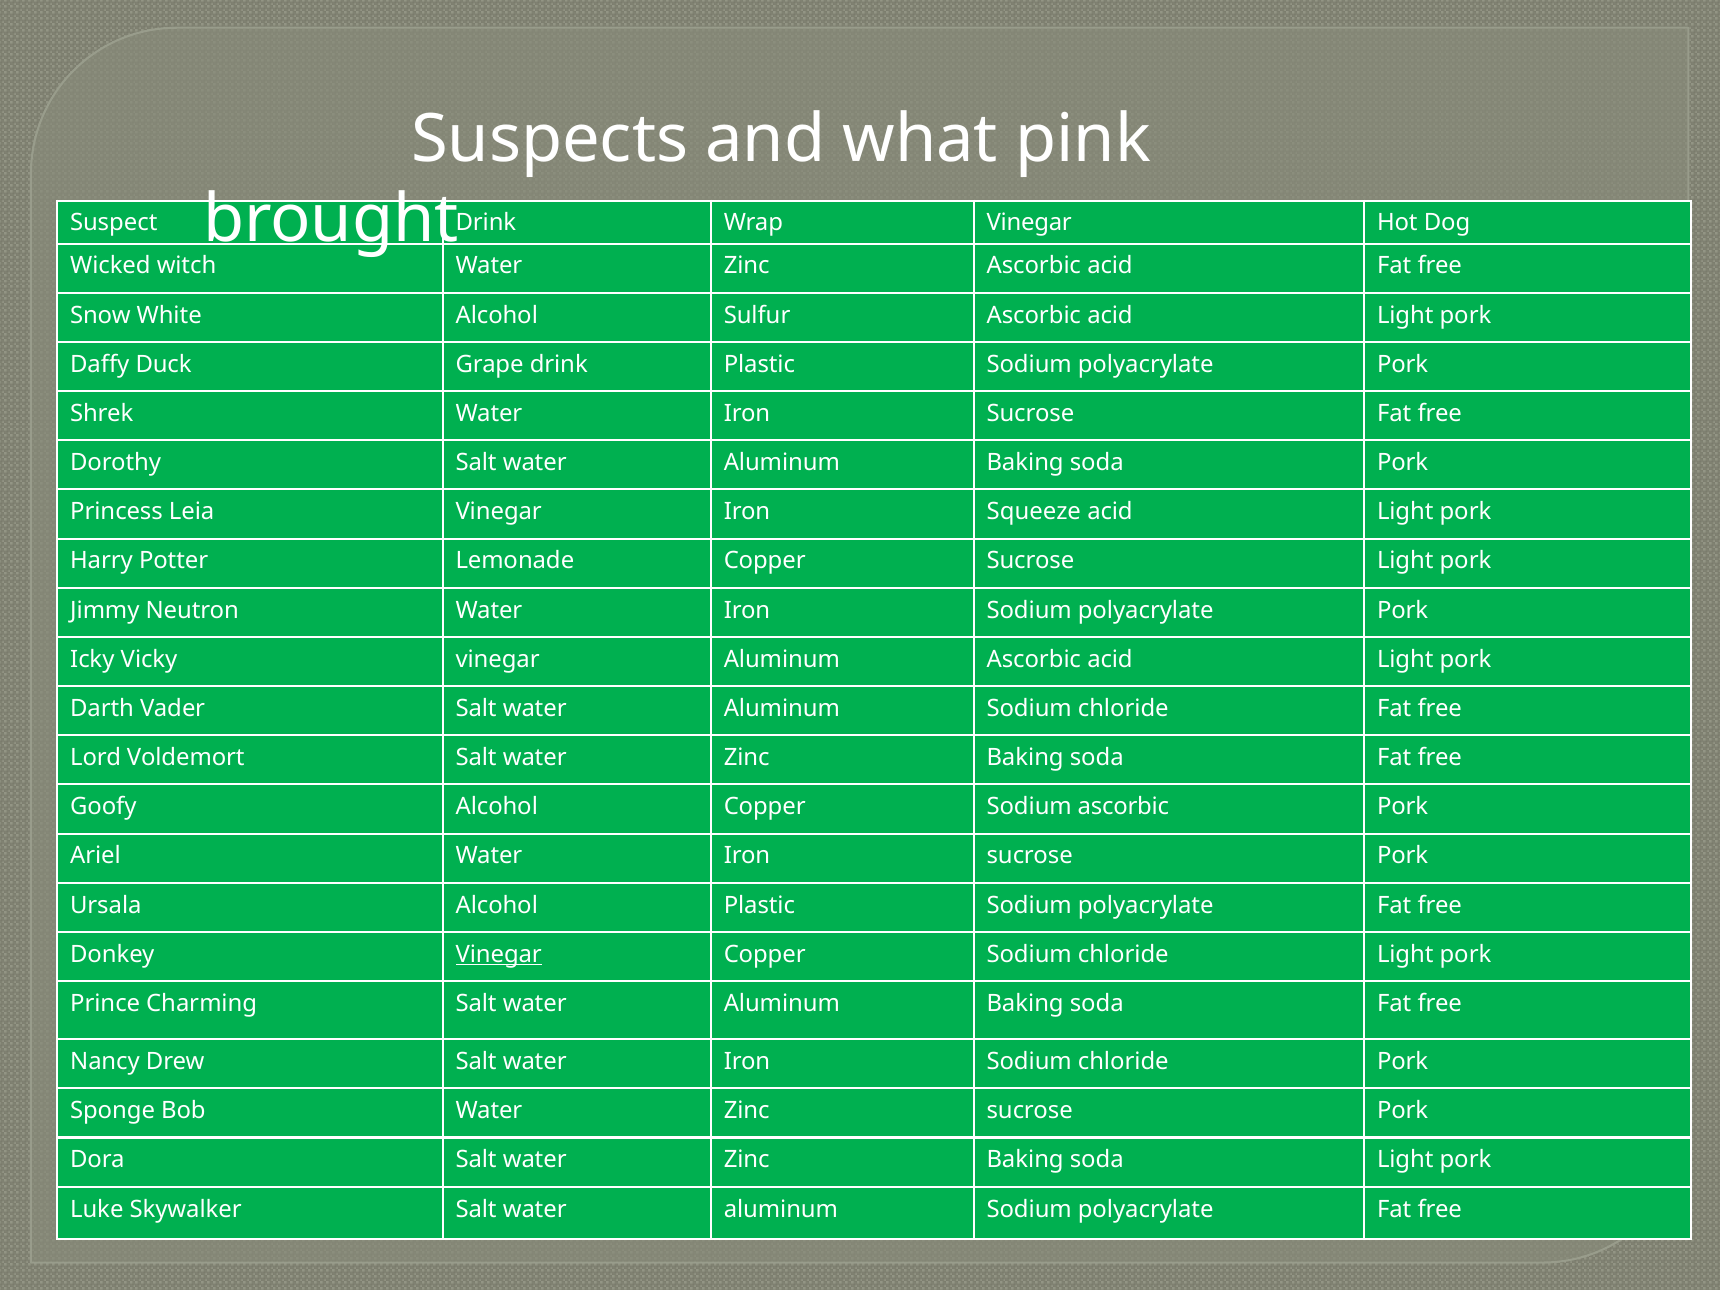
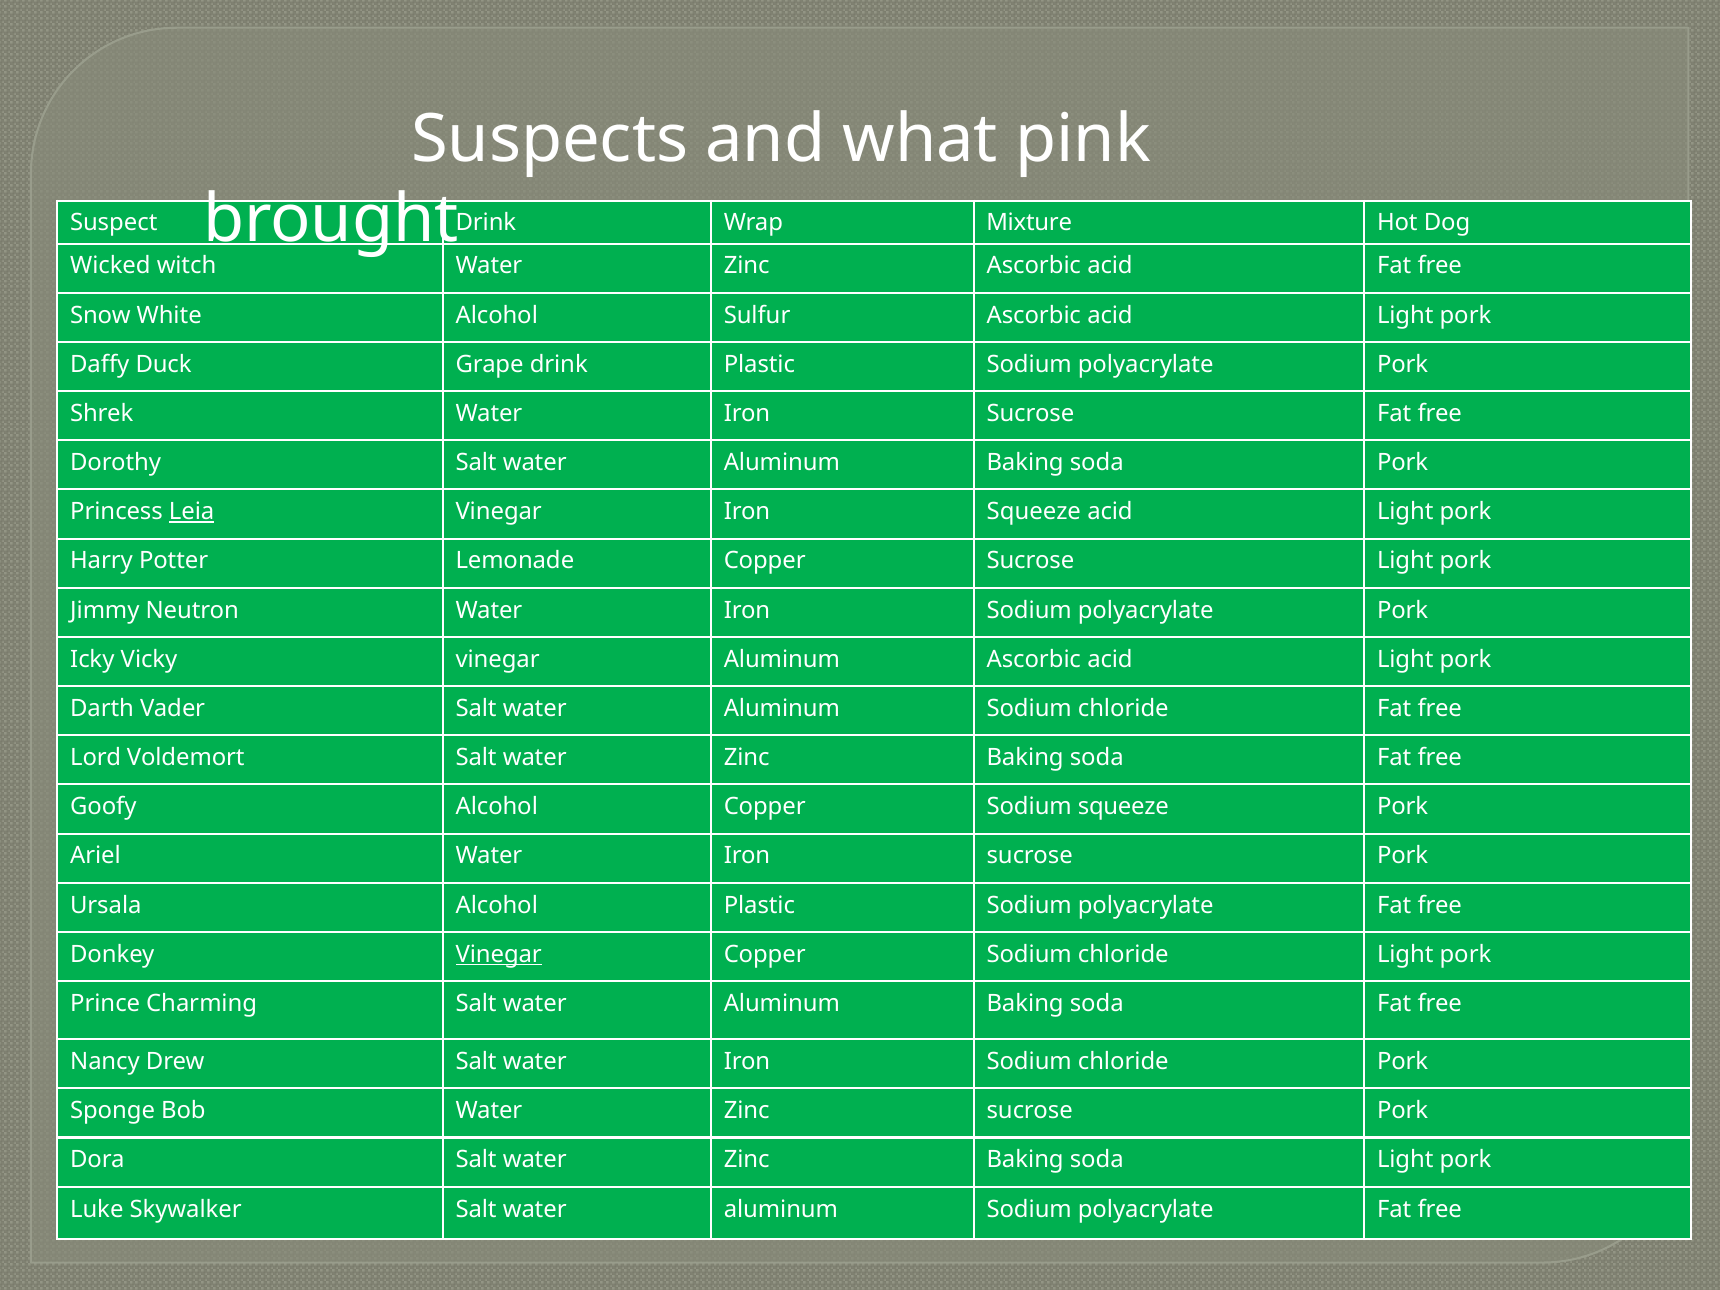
Wrap Vinegar: Vinegar -> Mixture (1029, 223)
Leia underline: none -> present (192, 512)
Sodium ascorbic: ascorbic -> squeeze (1123, 807)
